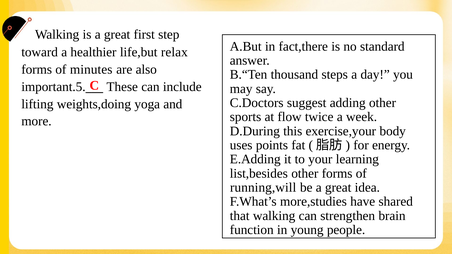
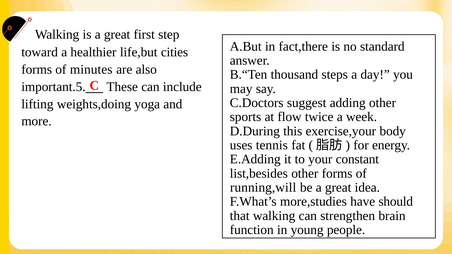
relax: relax -> cities (175, 52)
points: points -> tennis (272, 145)
learning: learning -> constant (357, 159)
shared: shared -> should (396, 202)
